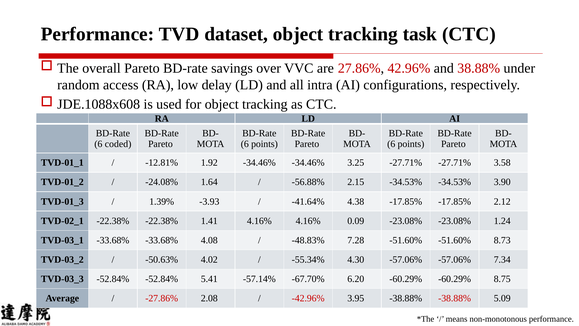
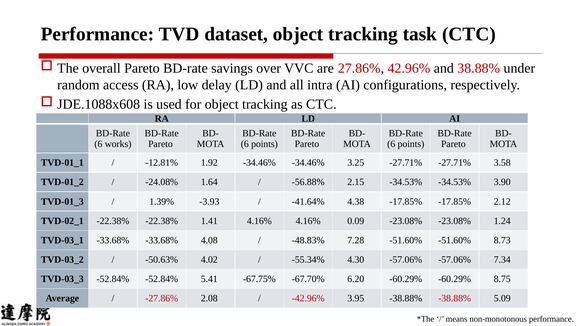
coded: coded -> works (118, 144)
-57.14%: -57.14% -> -67.75% (259, 279)
